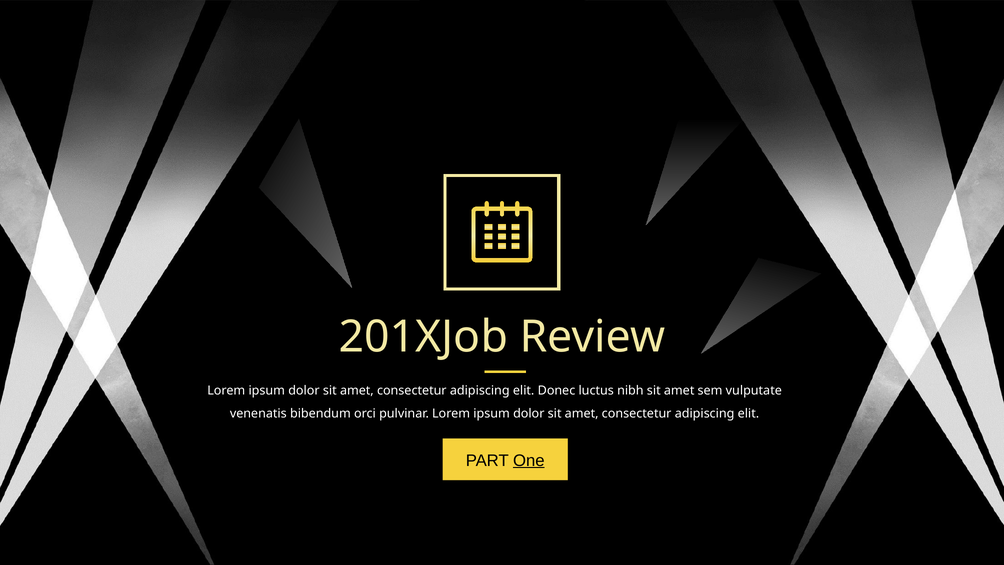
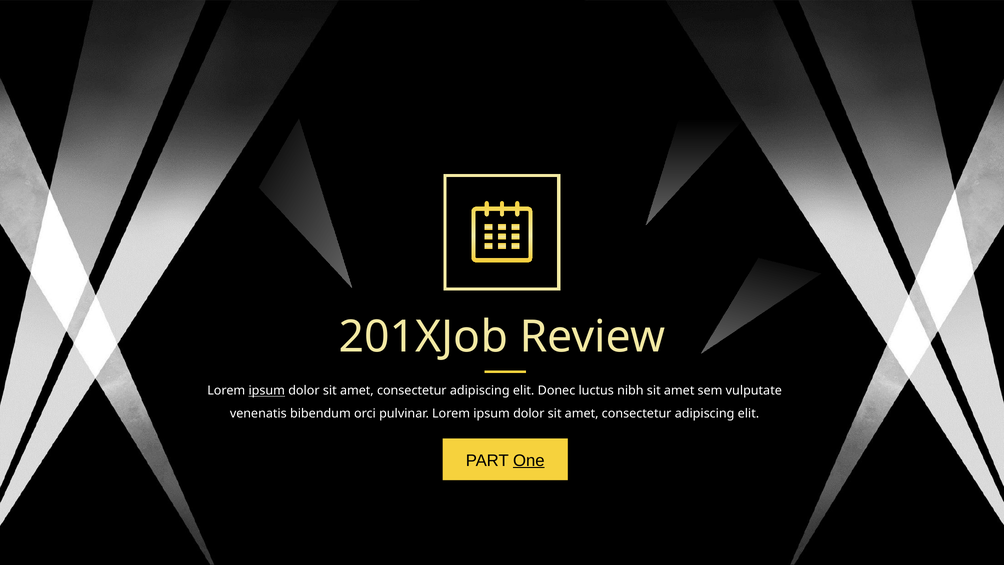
ipsum underline: none -> present (267, 391)
